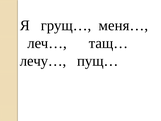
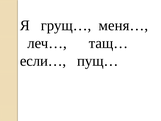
лечу…: лечу… -> если… (43, 61)
